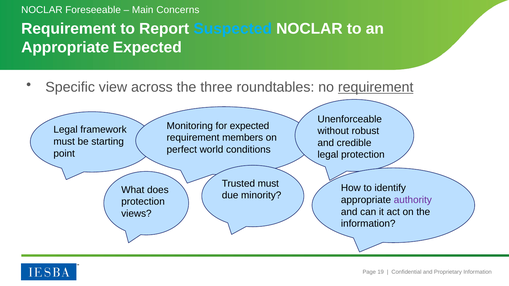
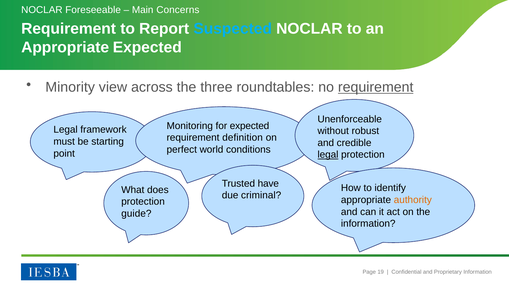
Specific: Specific -> Minority (70, 87)
members: members -> definition (243, 138)
legal underline: none -> present (328, 155)
Trusted must: must -> have (268, 184)
minority: minority -> criminal (261, 196)
authority colour: purple -> orange (413, 200)
views: views -> guide (136, 214)
